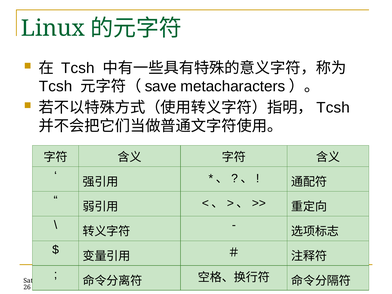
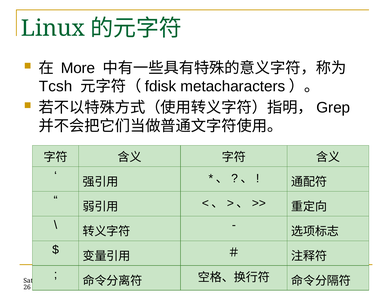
Tcsh: Tcsh -> More (78, 68)
save: save -> fdisk (161, 86)
Tcsh: Tcsh -> Grep (333, 108)
